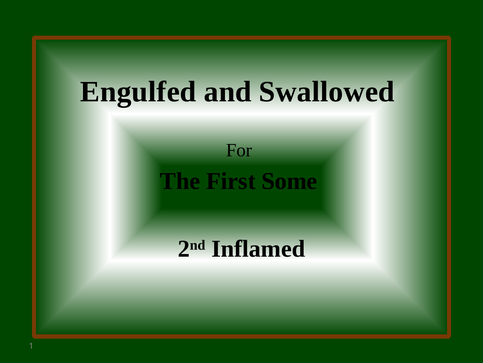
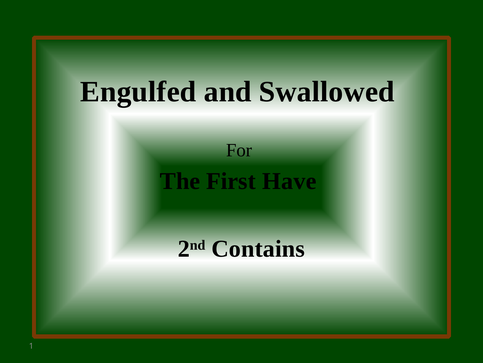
Some: Some -> Have (289, 181)
Inflamed: Inflamed -> Contains (258, 248)
